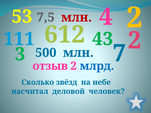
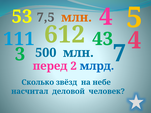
4 2: 2 -> 5 (134, 18)
млн colour: red -> orange (76, 17)
612 2: 2 -> 4 (134, 41)
отзыв: отзыв -> перед (50, 66)
